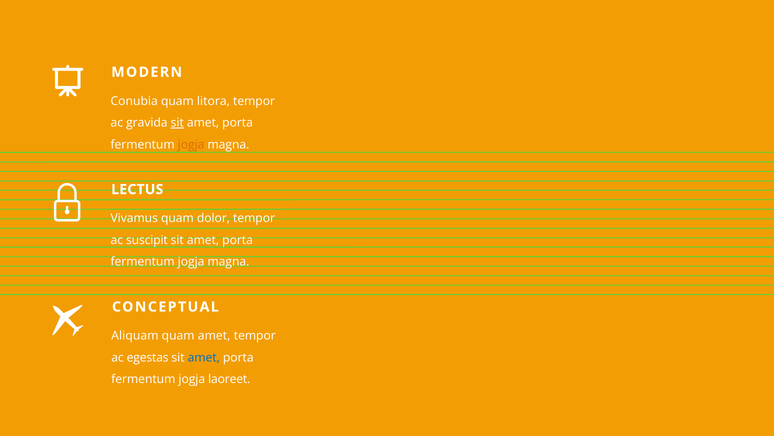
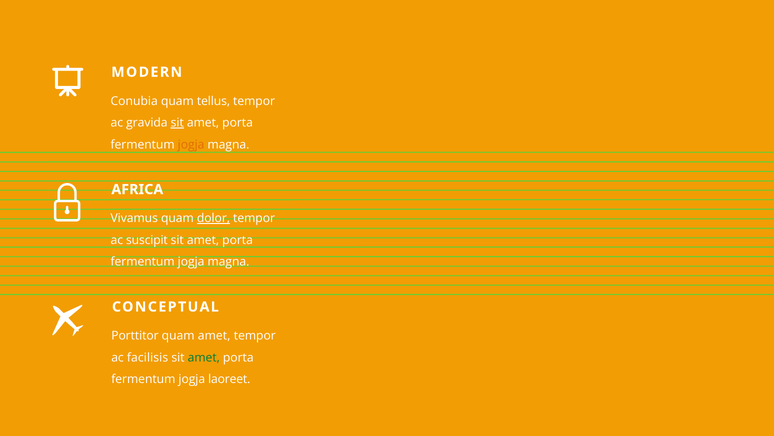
litora: litora -> tellus (213, 101)
LECTUS: LECTUS -> AFRICA (137, 189)
dolor underline: none -> present (213, 218)
Aliquam: Aliquam -> Porttitor (135, 335)
egestas: egestas -> facilisis (148, 357)
amet colour: blue -> green (204, 357)
